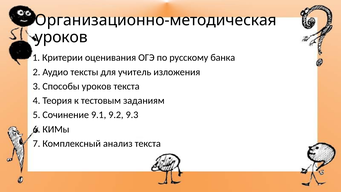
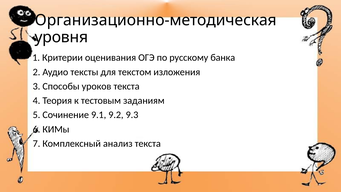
уроков: уроков -> уровня (61, 37)
учитель: учитель -> текстом (135, 72)
